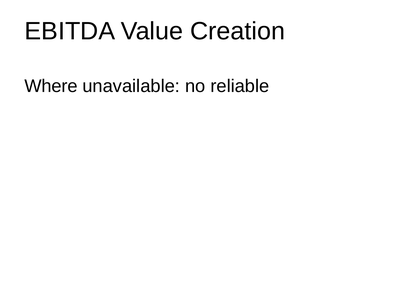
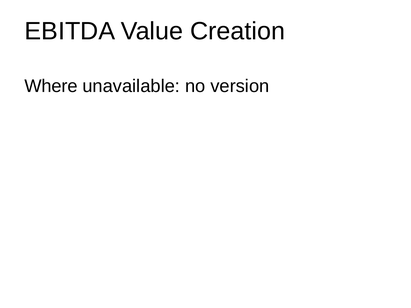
reliable: reliable -> version (240, 86)
